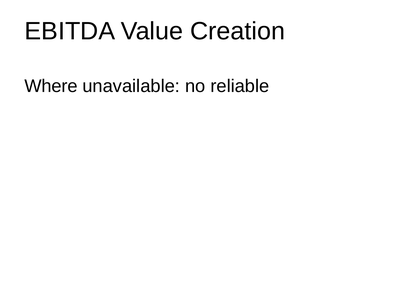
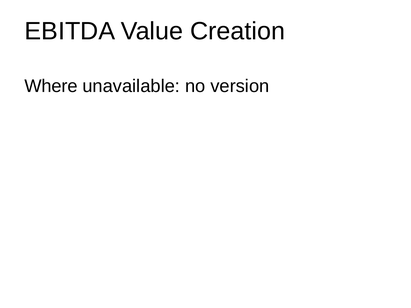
reliable: reliable -> version (240, 86)
